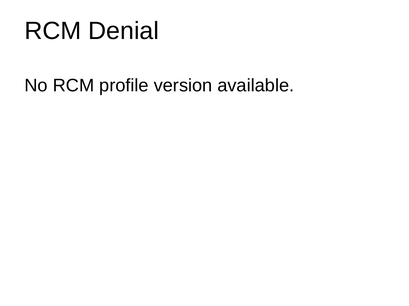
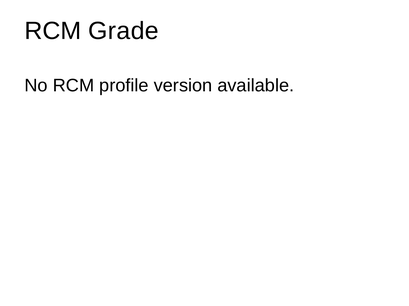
Denial: Denial -> Grade (124, 31)
